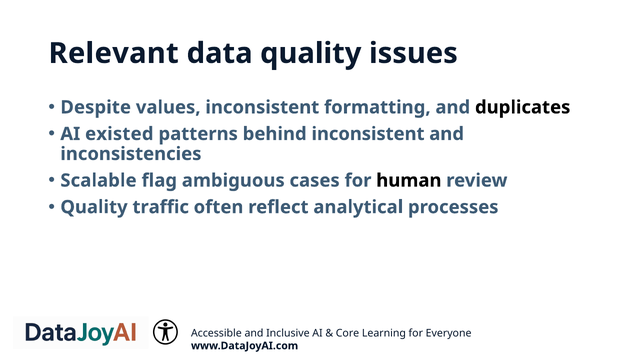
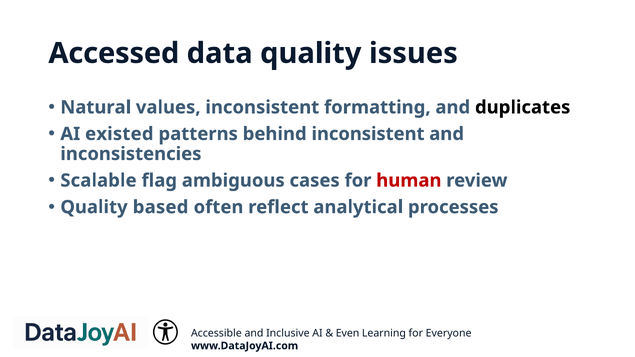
Relevant: Relevant -> Accessed (114, 53)
Despite: Despite -> Natural (96, 107)
human colour: black -> red (409, 181)
traffic: traffic -> based (161, 207)
Core: Core -> Even (348, 333)
